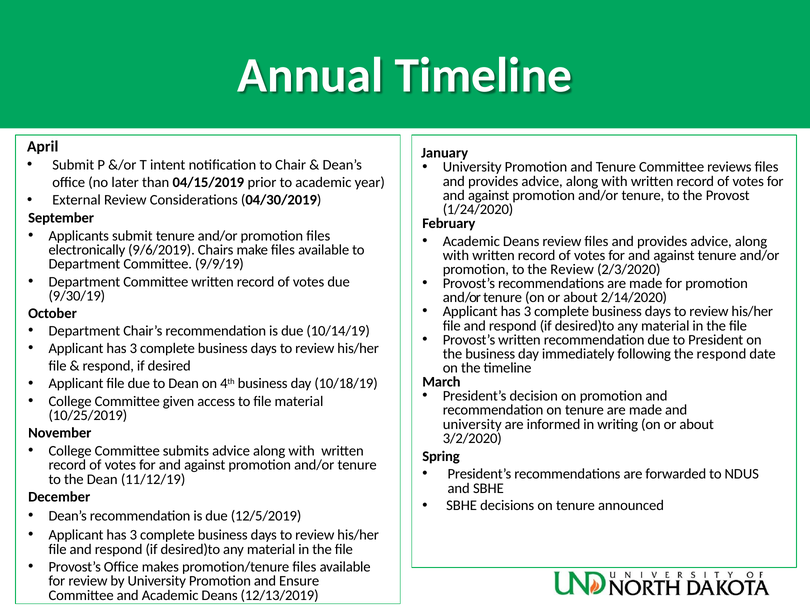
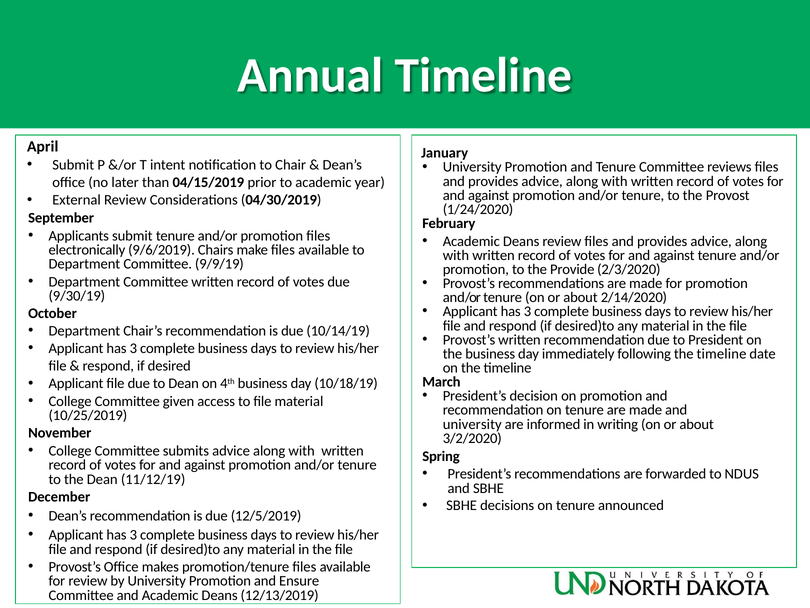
the Review: Review -> Provide (572, 269)
following the respond: respond -> timeline (721, 354)
